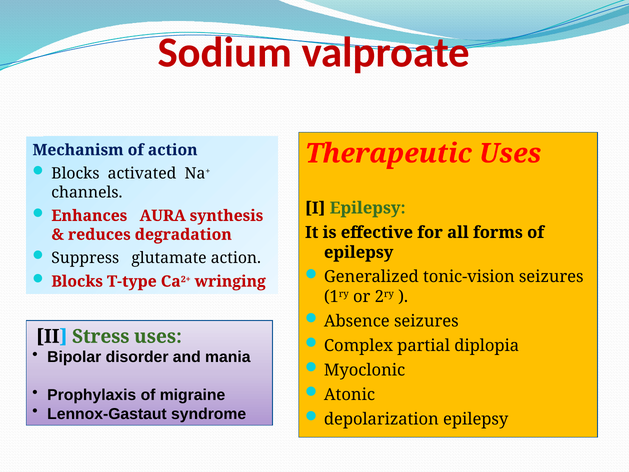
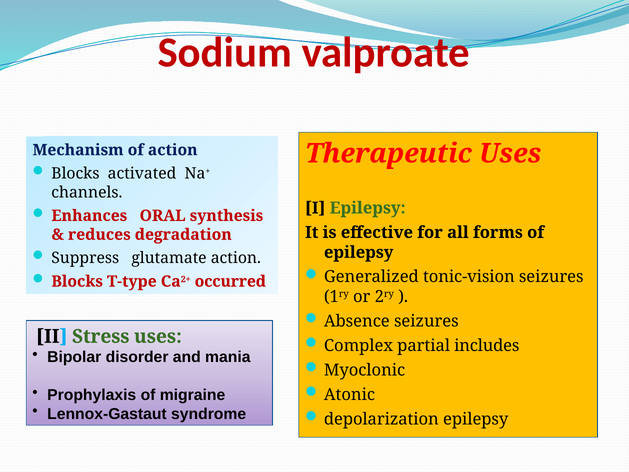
AURA: AURA -> ORAL (163, 216)
wringing: wringing -> occurred (230, 281)
diplopia: diplopia -> includes (487, 345)
